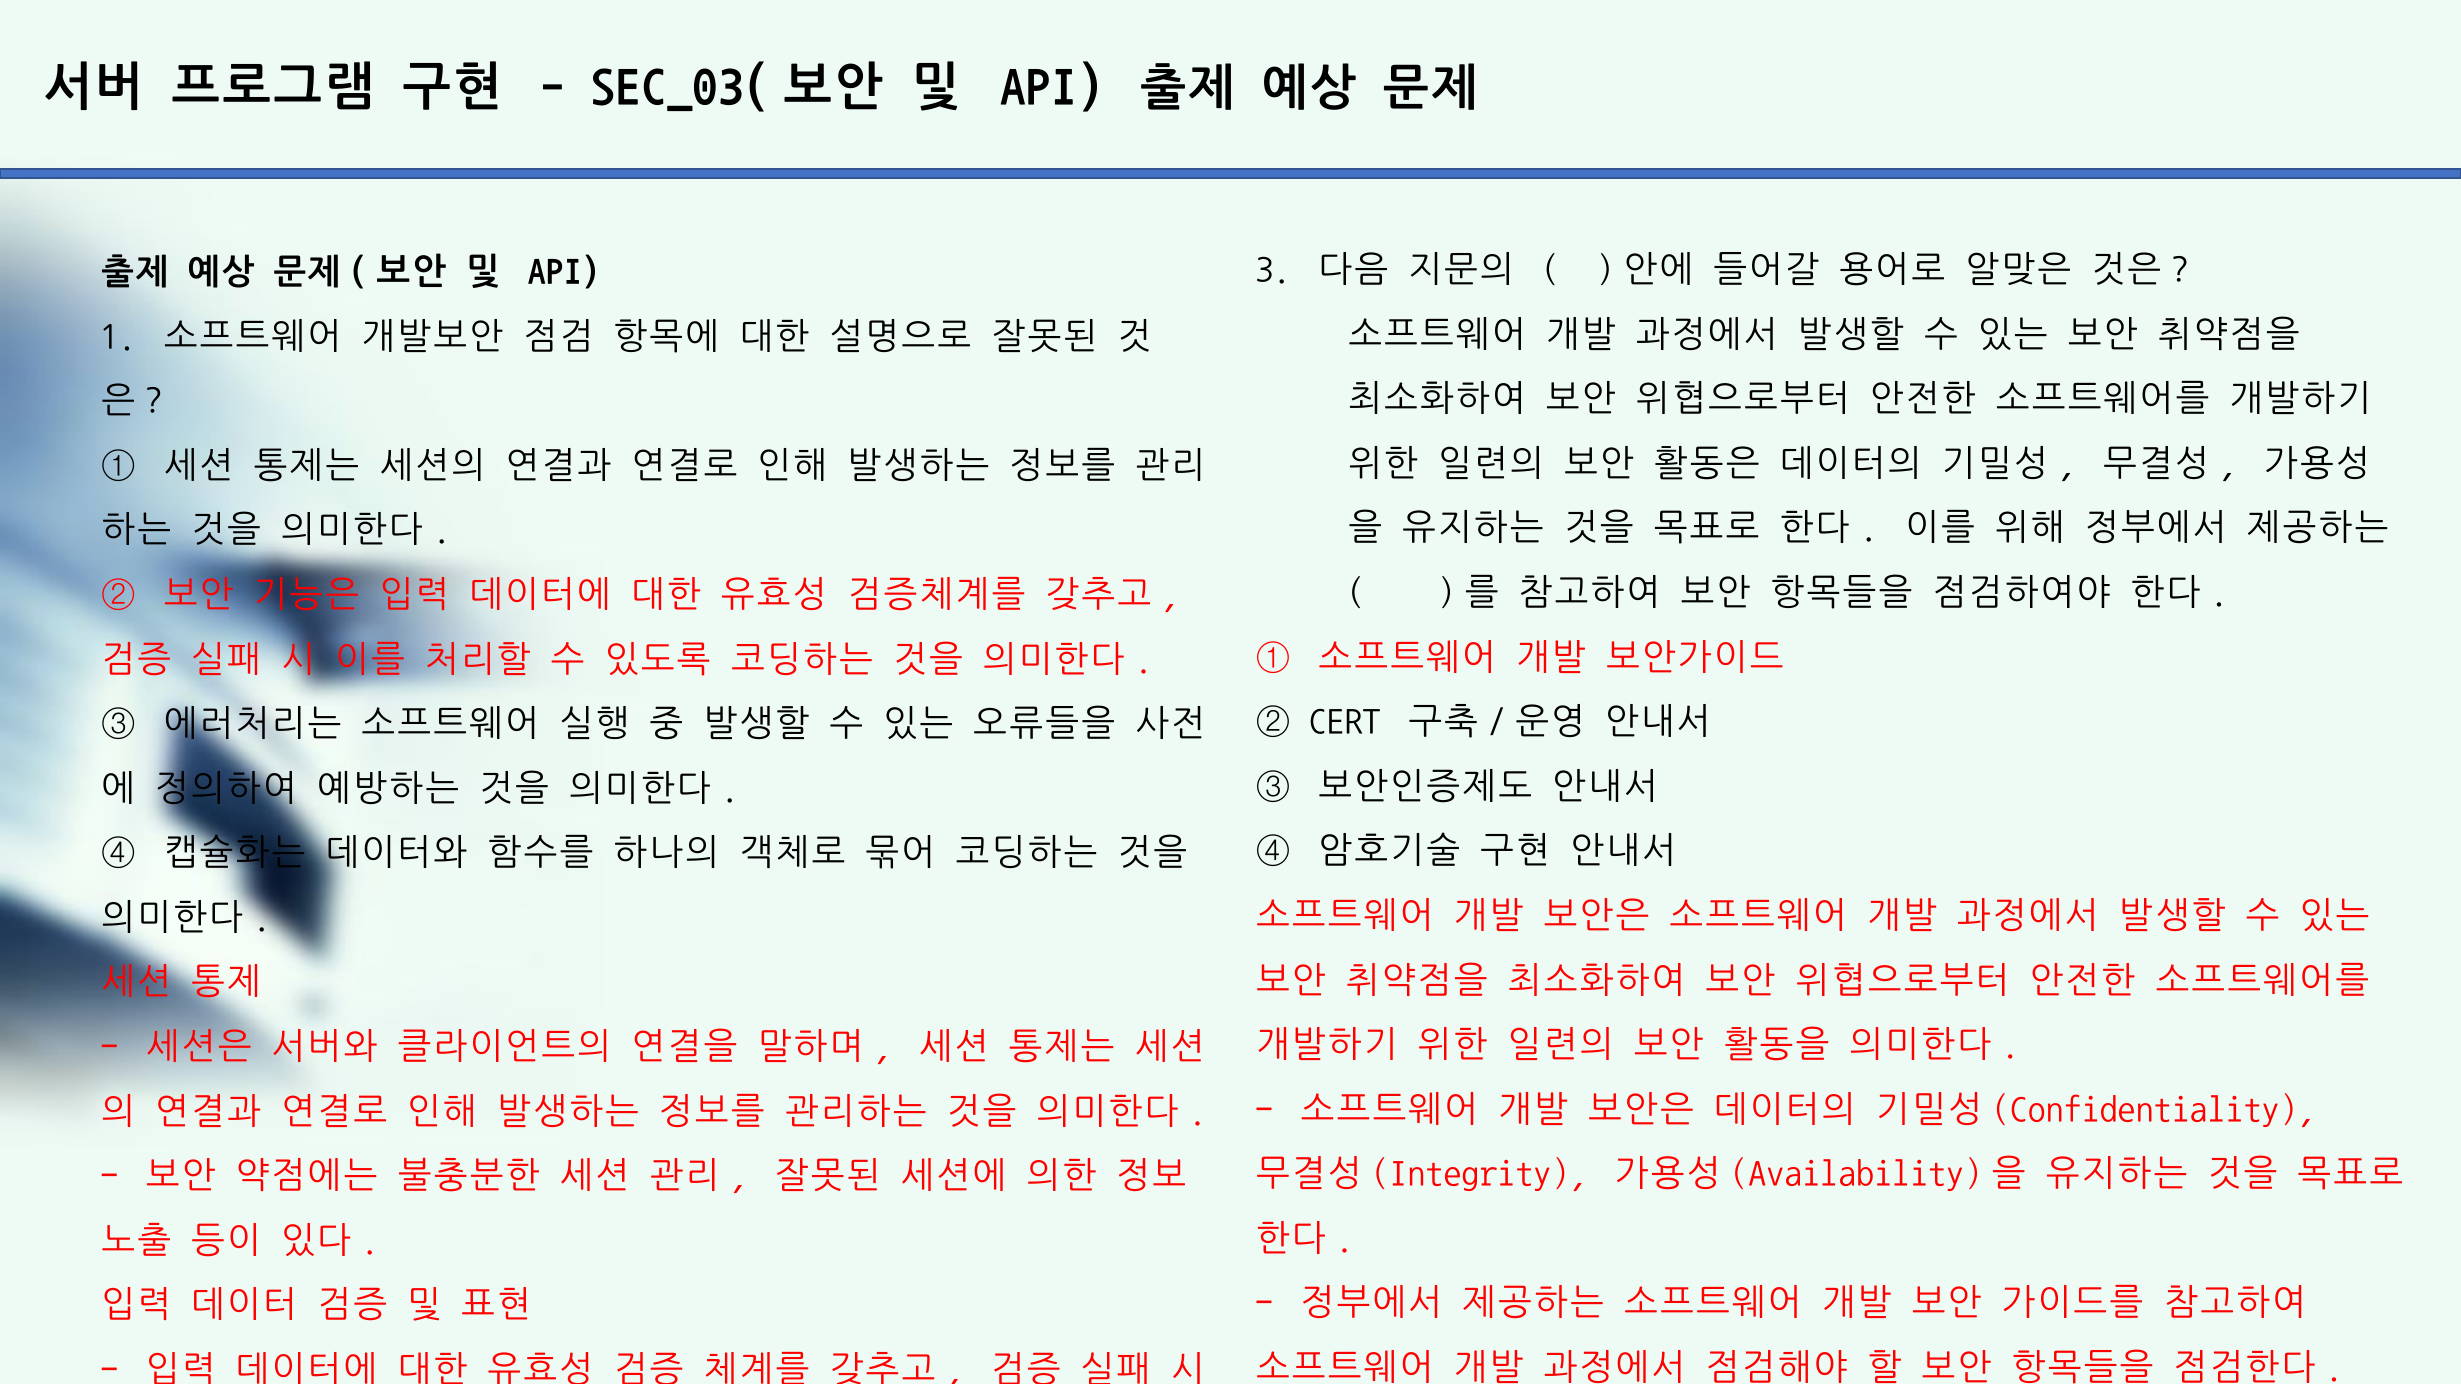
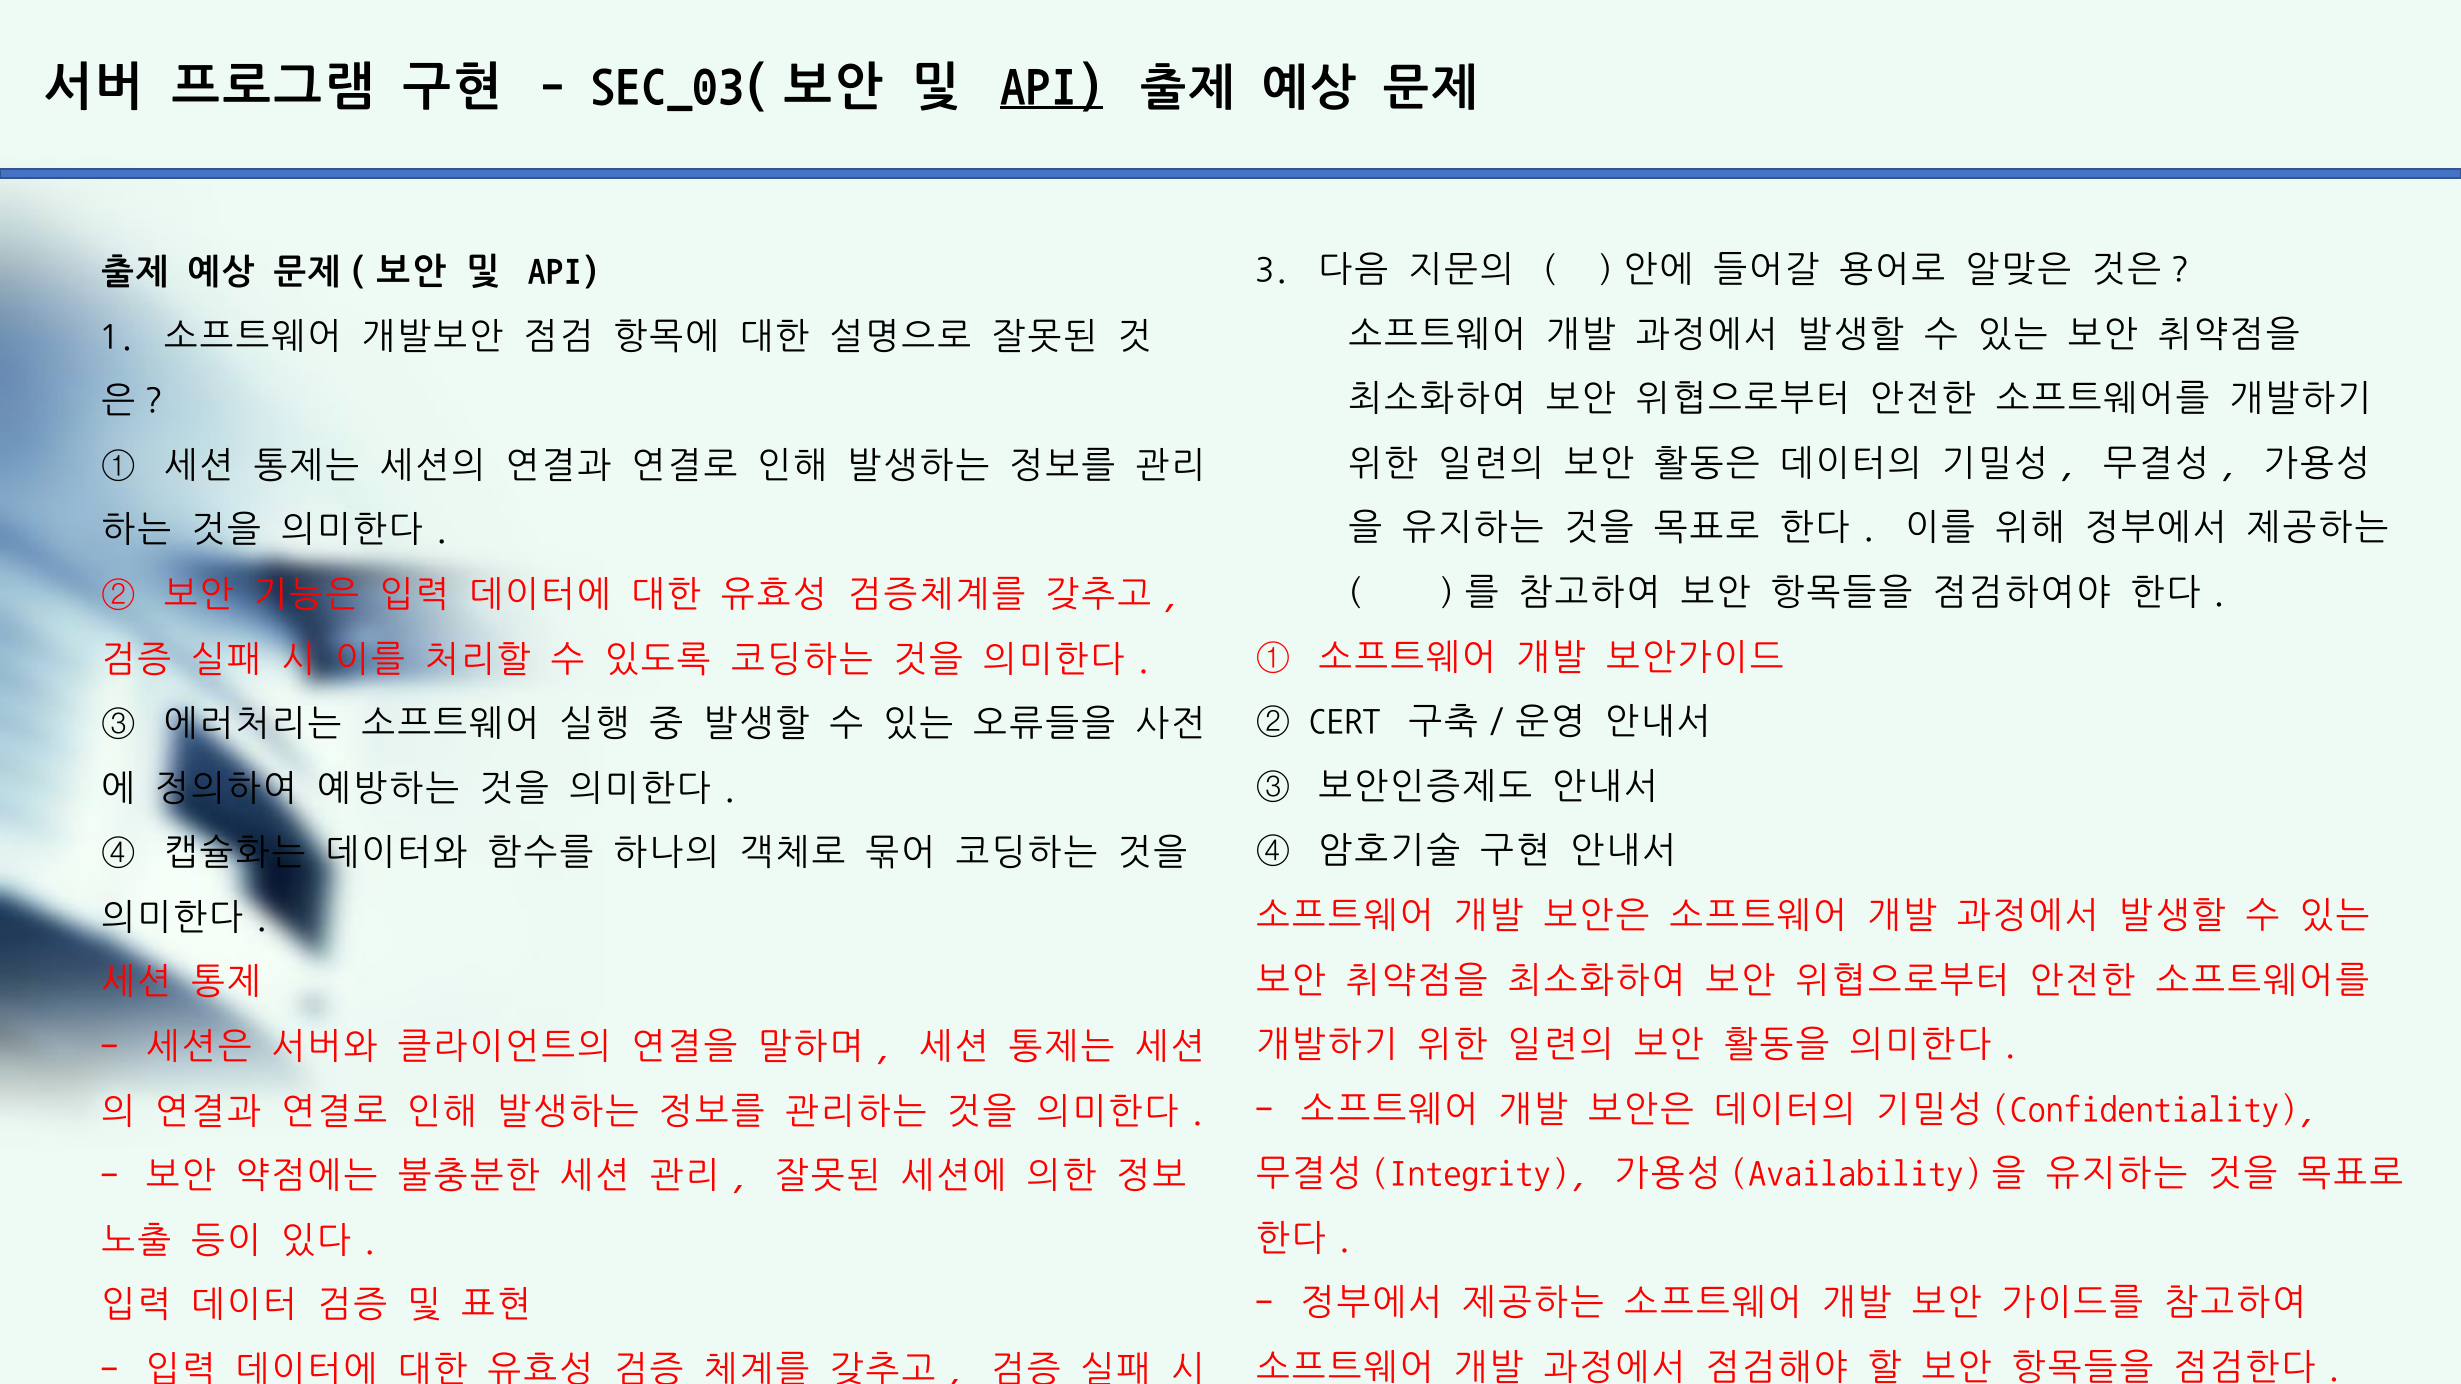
API underline: none -> present (1051, 86)
